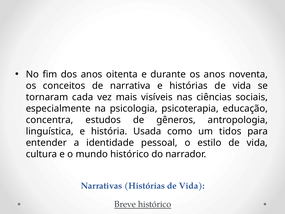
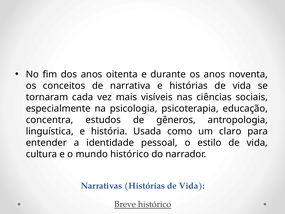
tidos: tidos -> claro (230, 131)
